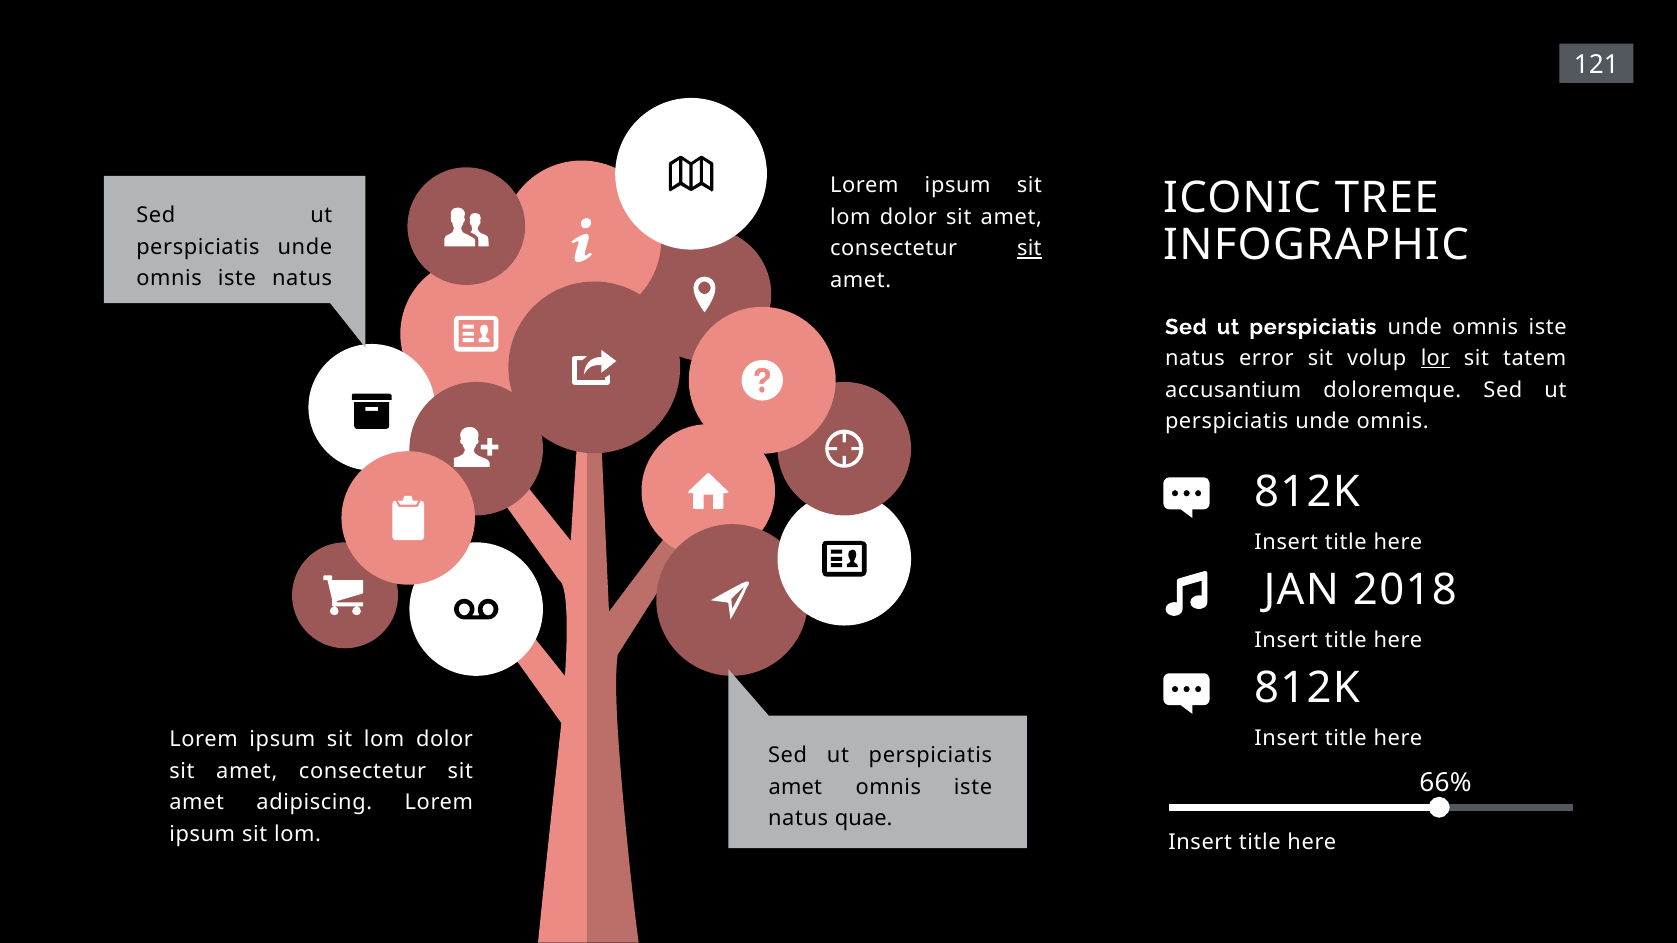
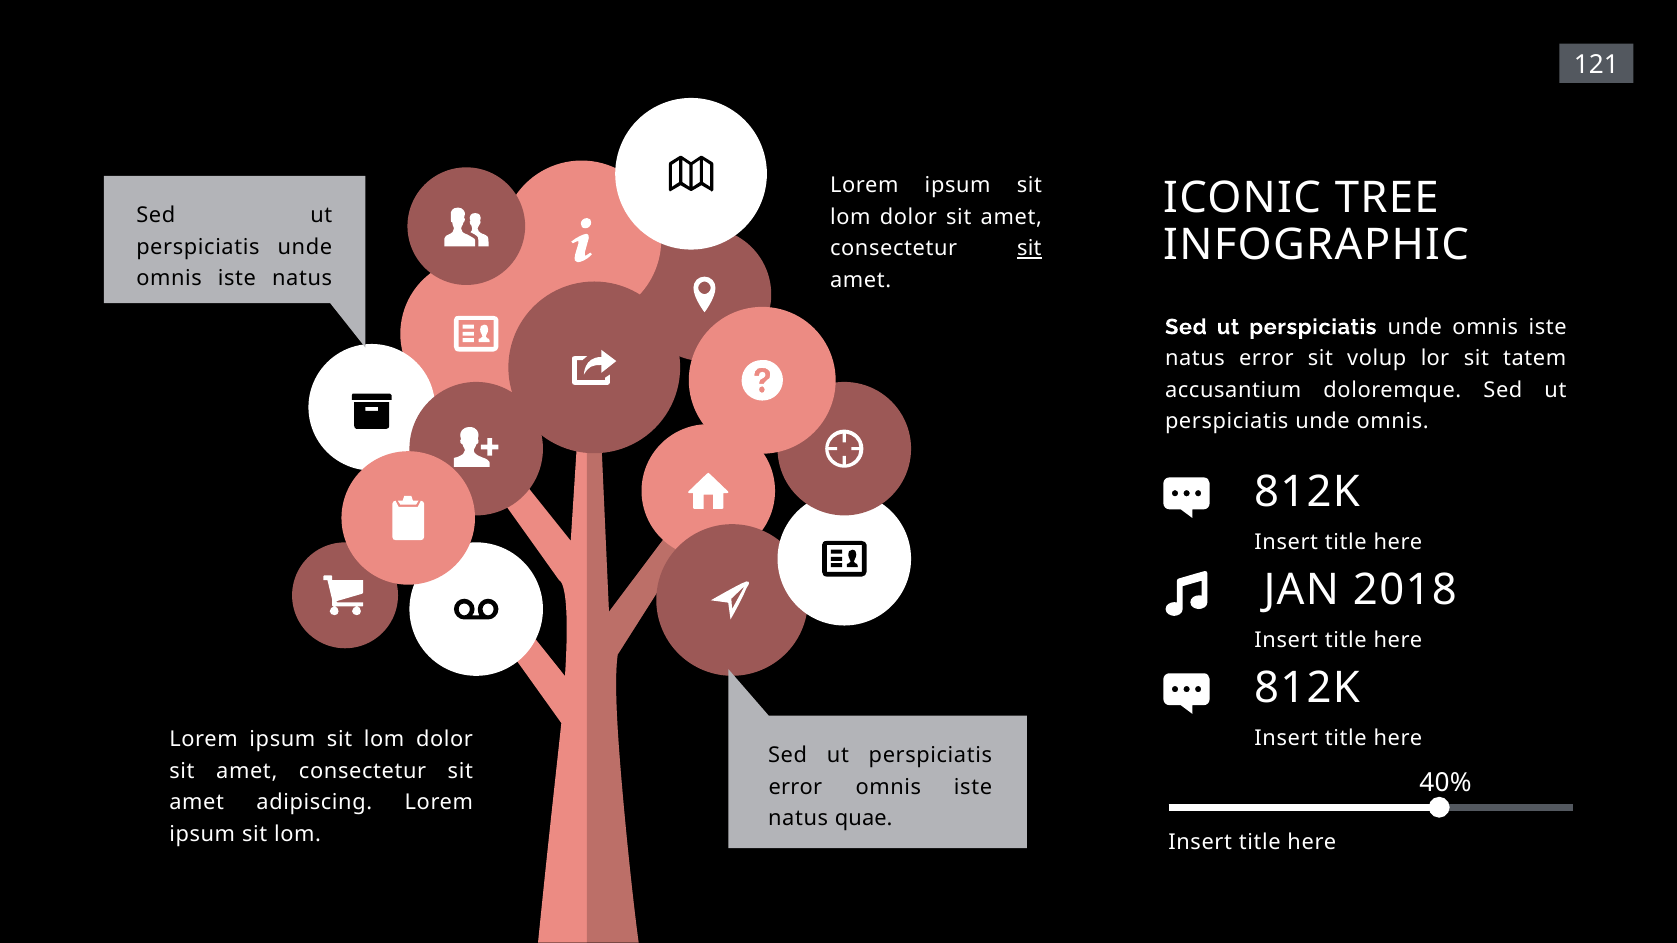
lor underline: present -> none (1435, 359)
66%: 66% -> 40% (1446, 783)
amet: amet -> error (795, 787)
